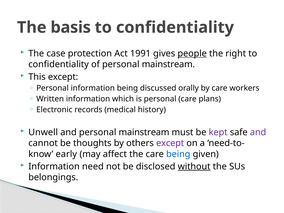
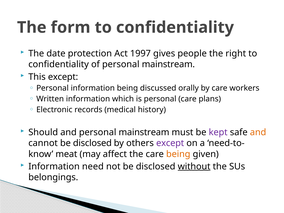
basis: basis -> form (71, 27)
case: case -> date (56, 53)
1991: 1991 -> 1997 (140, 53)
people underline: present -> none (192, 53)
Unwell: Unwell -> Should (43, 132)
and colour: purple -> orange (258, 132)
cannot be thoughts: thoughts -> disclosed (92, 143)
early: early -> meat (66, 154)
being colour: blue -> orange (178, 154)
